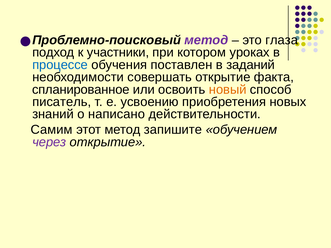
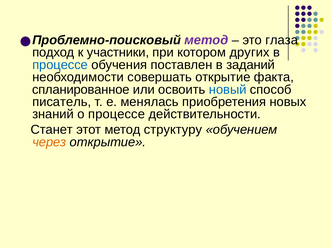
уроках: уроках -> других (250, 53)
новый colour: orange -> blue (228, 90)
усвоению: усвоению -> менялась (150, 102)
о написано: написано -> процессе (117, 114)
Самим: Самим -> Станет (52, 130)
запишите: запишите -> структуру (173, 130)
через colour: purple -> orange (49, 142)
